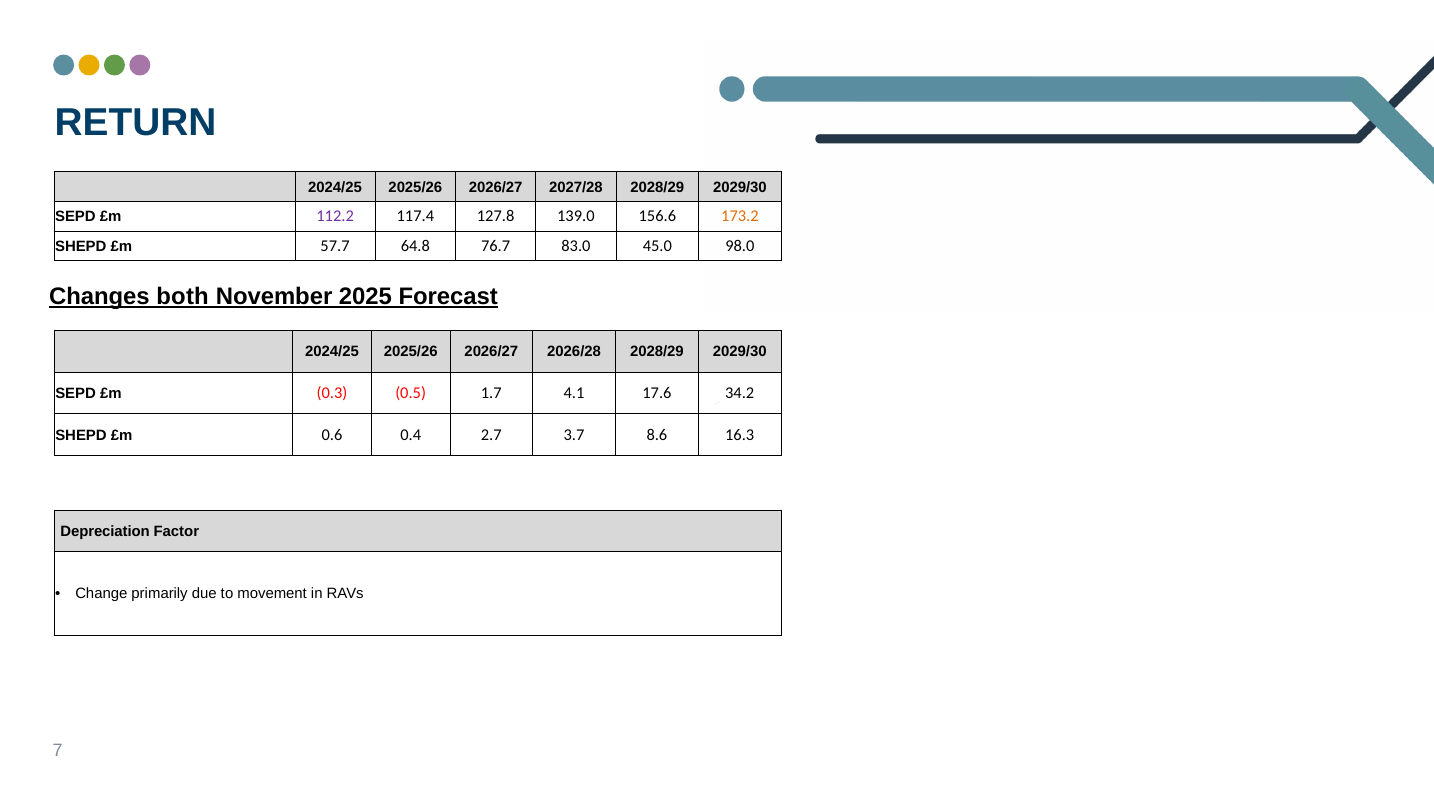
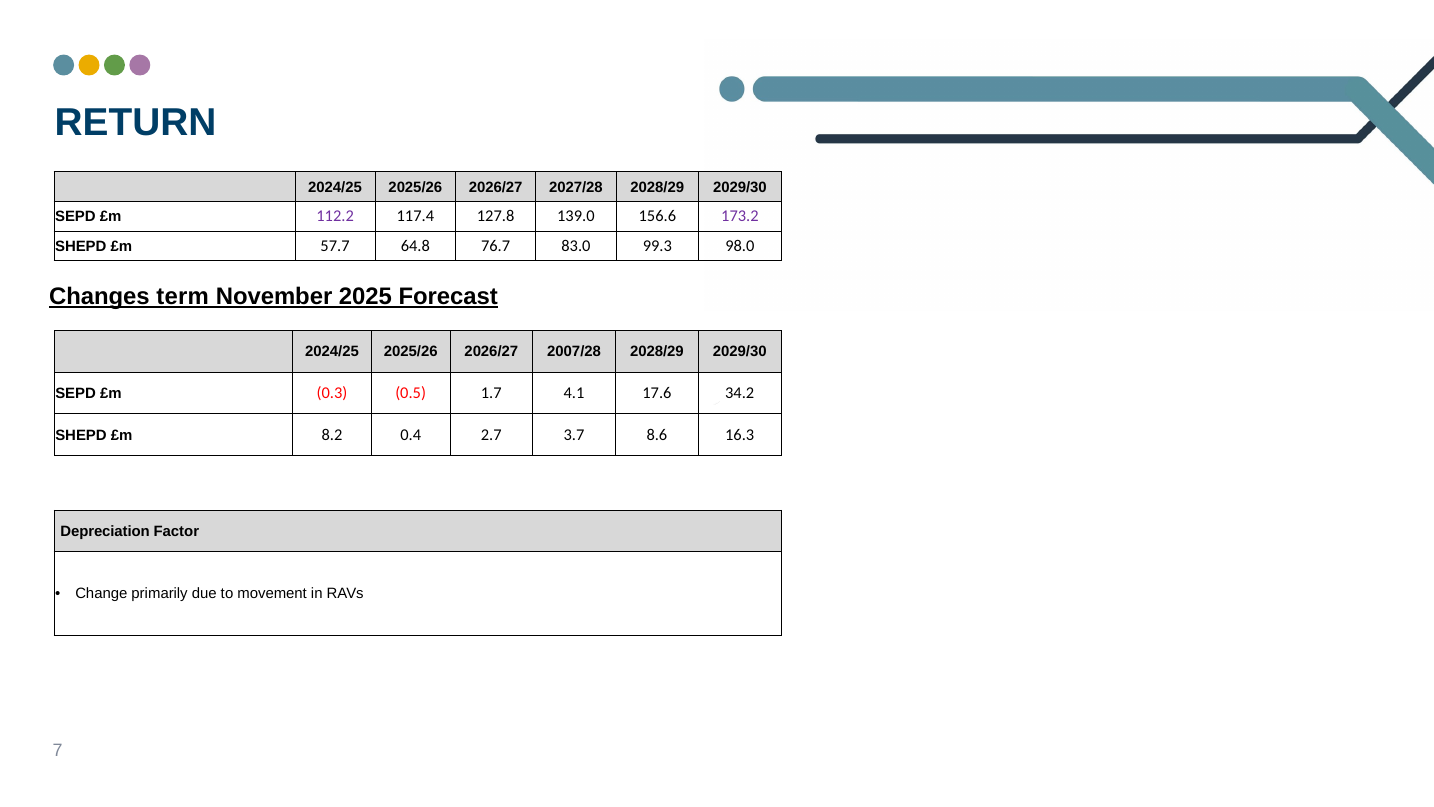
173.2 colour: orange -> purple (740, 216)
45.0: 45.0 -> 99.3 (657, 246)
both: both -> term (183, 296)
2026/28: 2026/28 -> 2007/28 (574, 352)
0.6: 0.6 -> 8.2 (332, 435)
